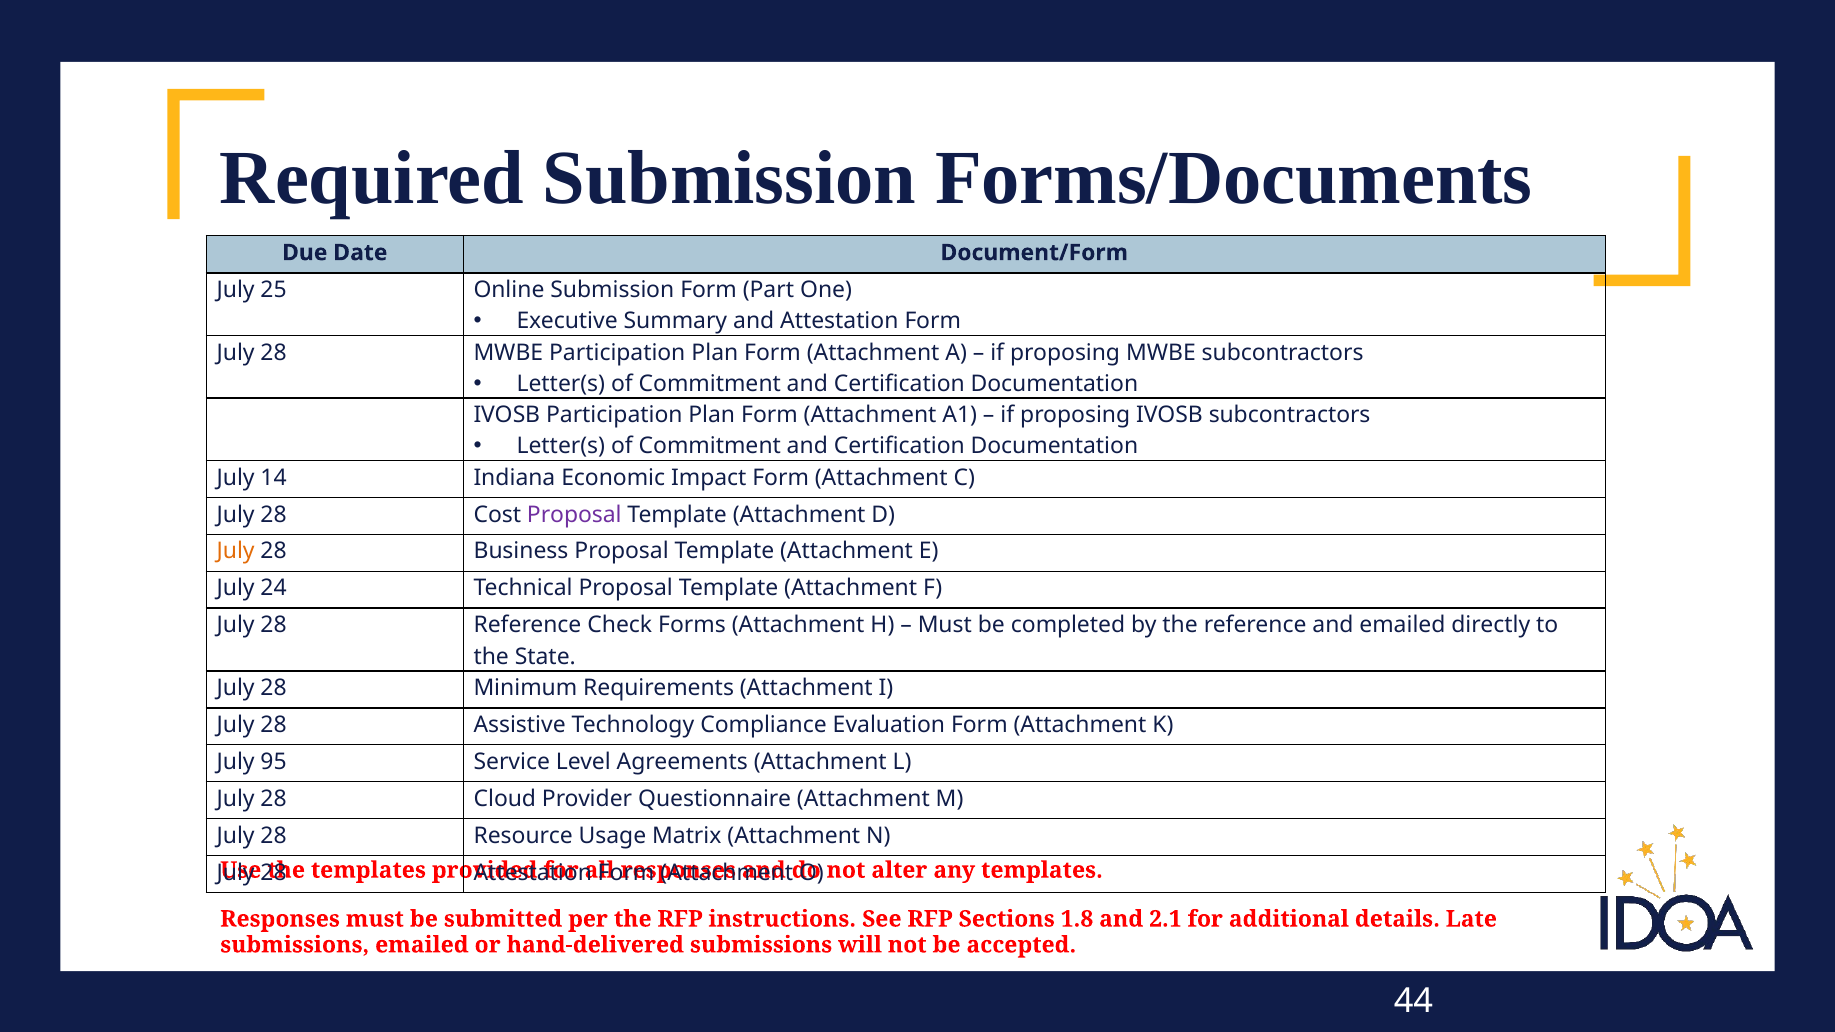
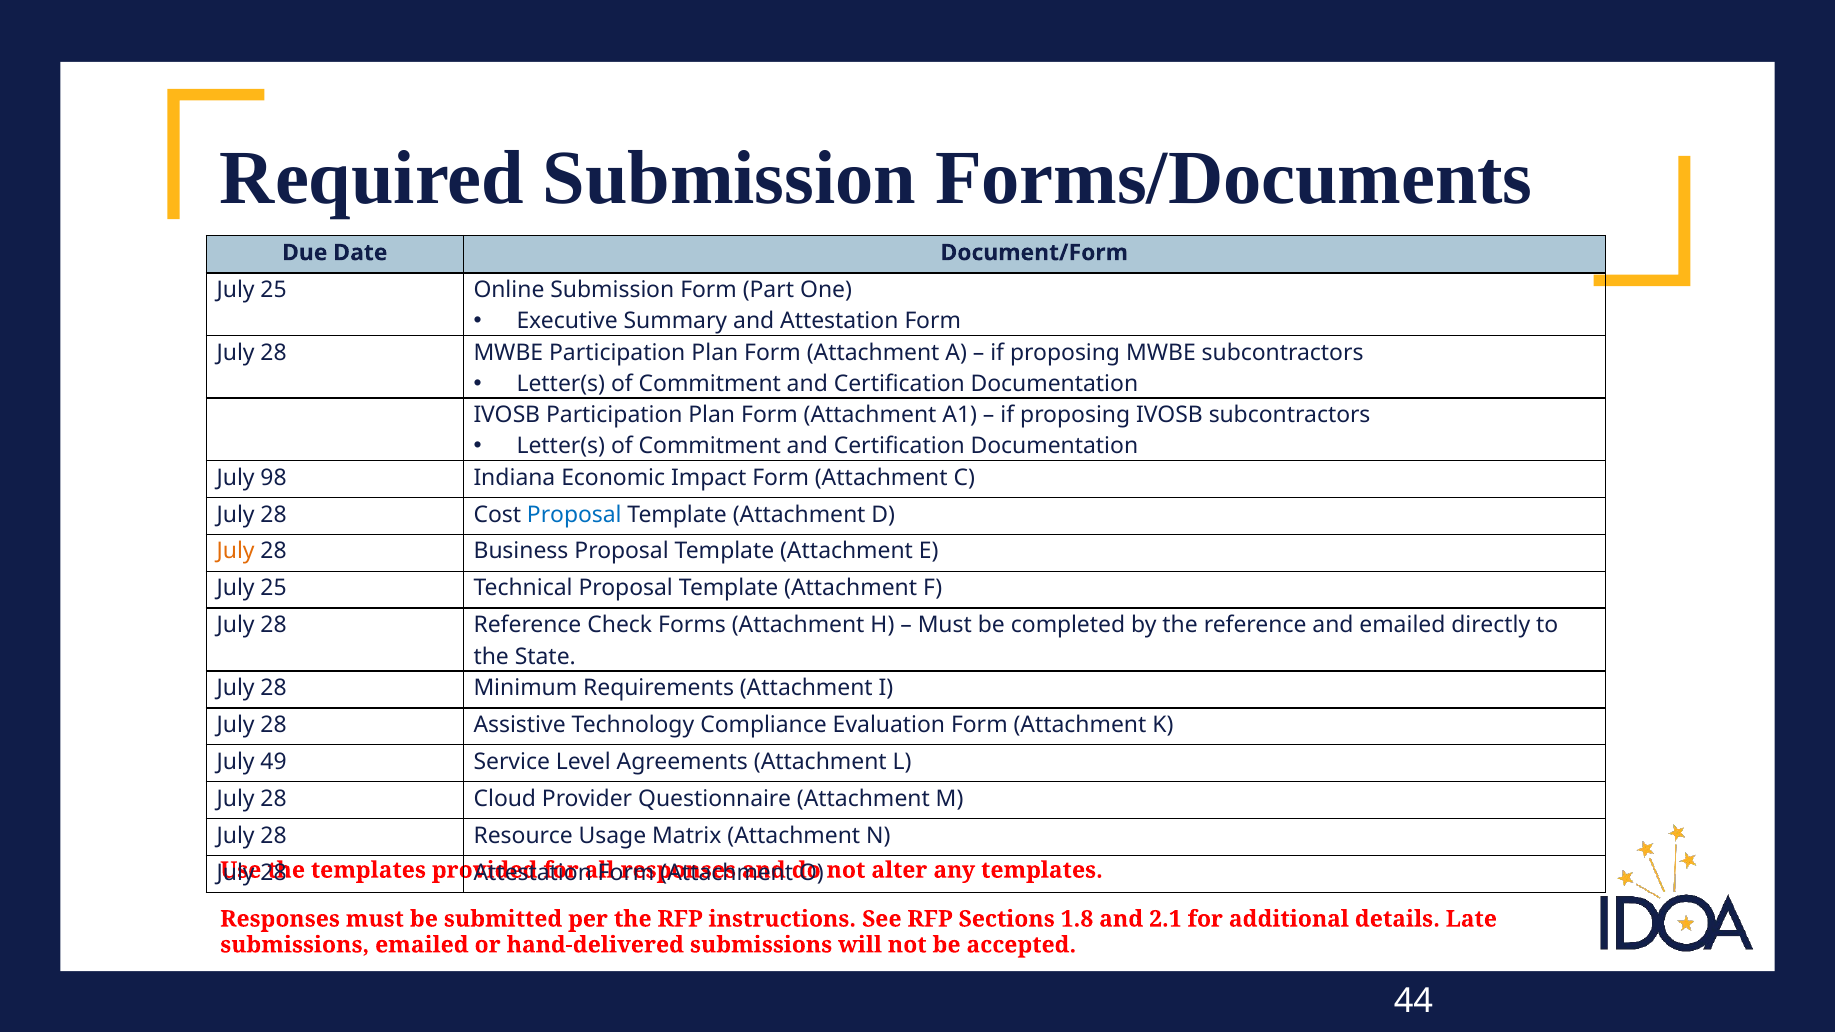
14: 14 -> 98 (274, 478)
Proposal colour: purple -> blue (574, 515)
24: 24 -> 25 (274, 588)
95: 95 -> 49 (274, 762)
